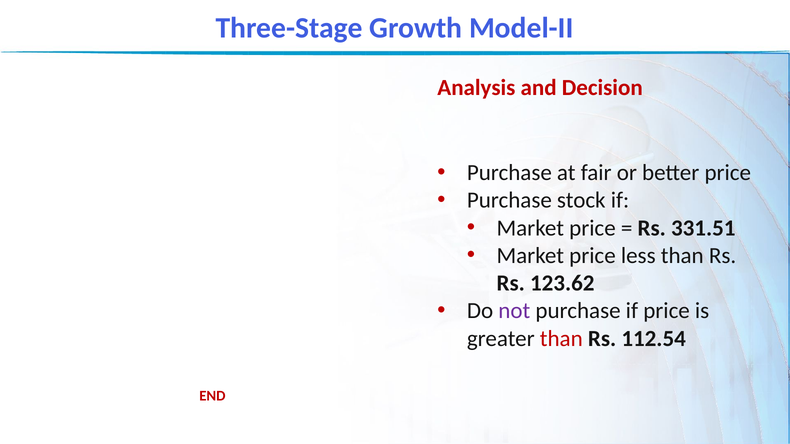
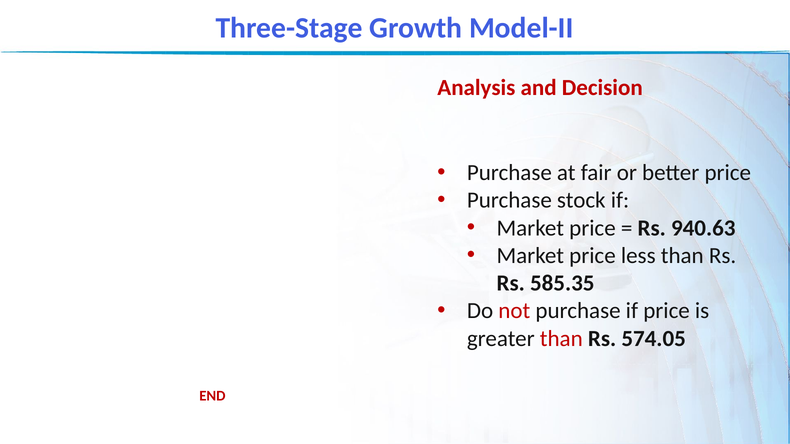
331.51: 331.51 -> 940.63 (703, 228)
123.62: 123.62 -> 585.35 (562, 283)
not colour: purple -> red (514, 311)
112.54: 112.54 -> 574.05 (654, 339)
